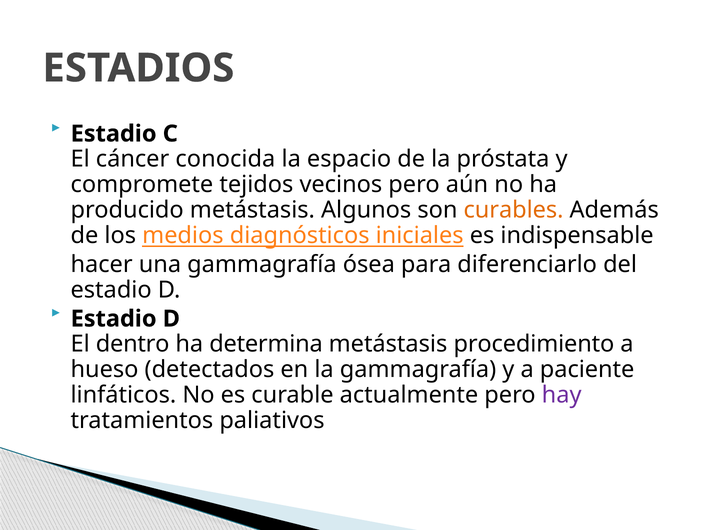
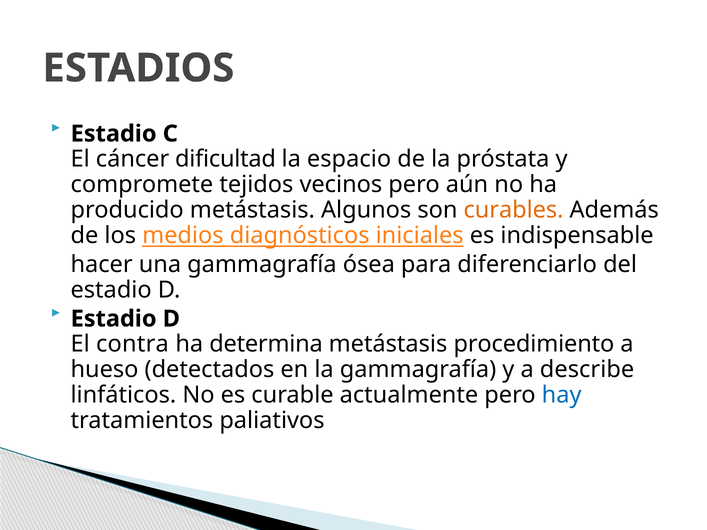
conocida: conocida -> dificultad (226, 159)
dentro: dentro -> contra (132, 344)
paciente: paciente -> describe (587, 370)
hay colour: purple -> blue (562, 395)
